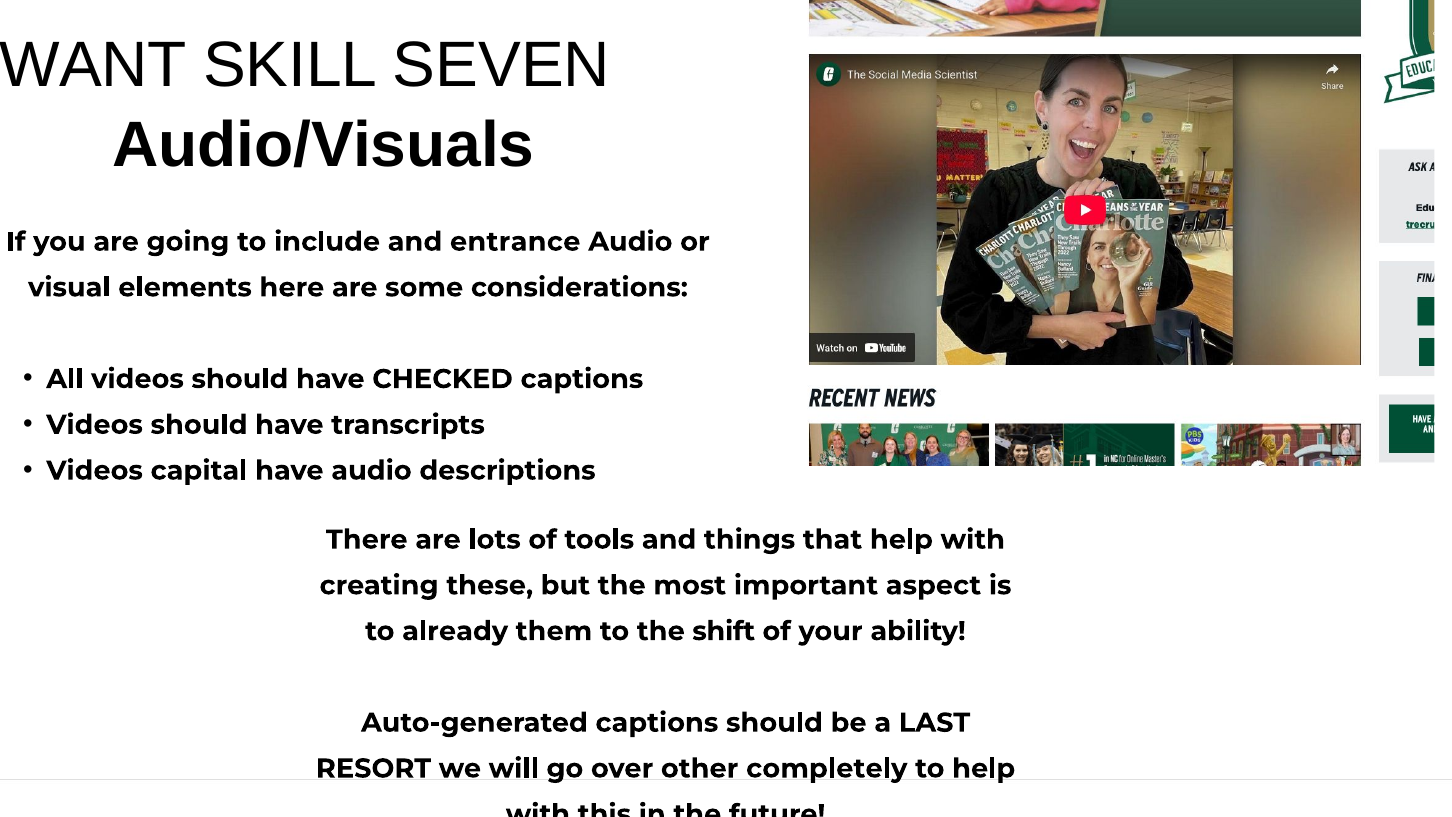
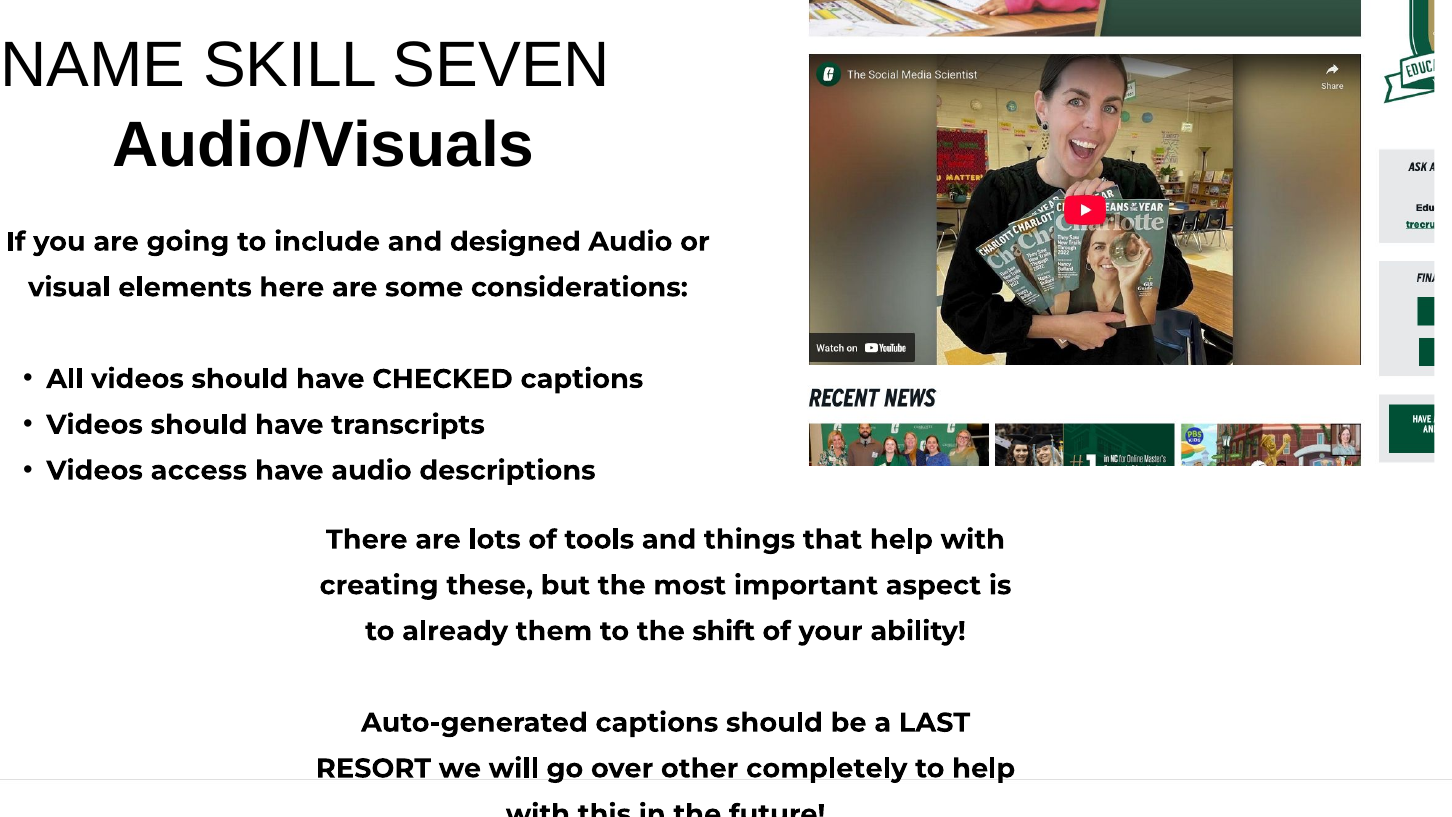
WANT: WANT -> NAME (93, 65)
entrance: entrance -> designed (515, 242)
capital: capital -> access (199, 470)
